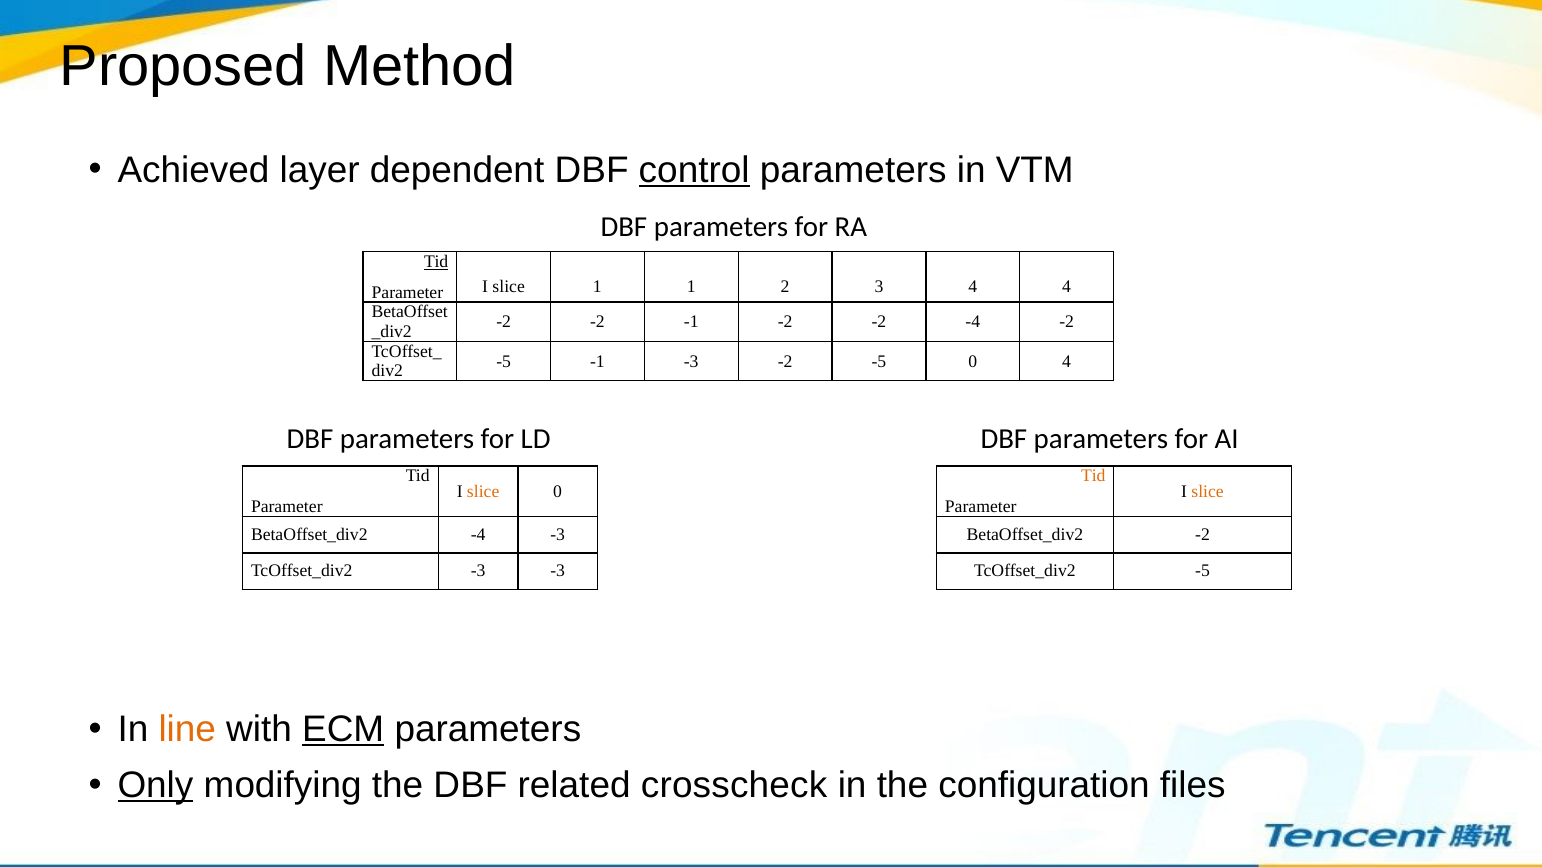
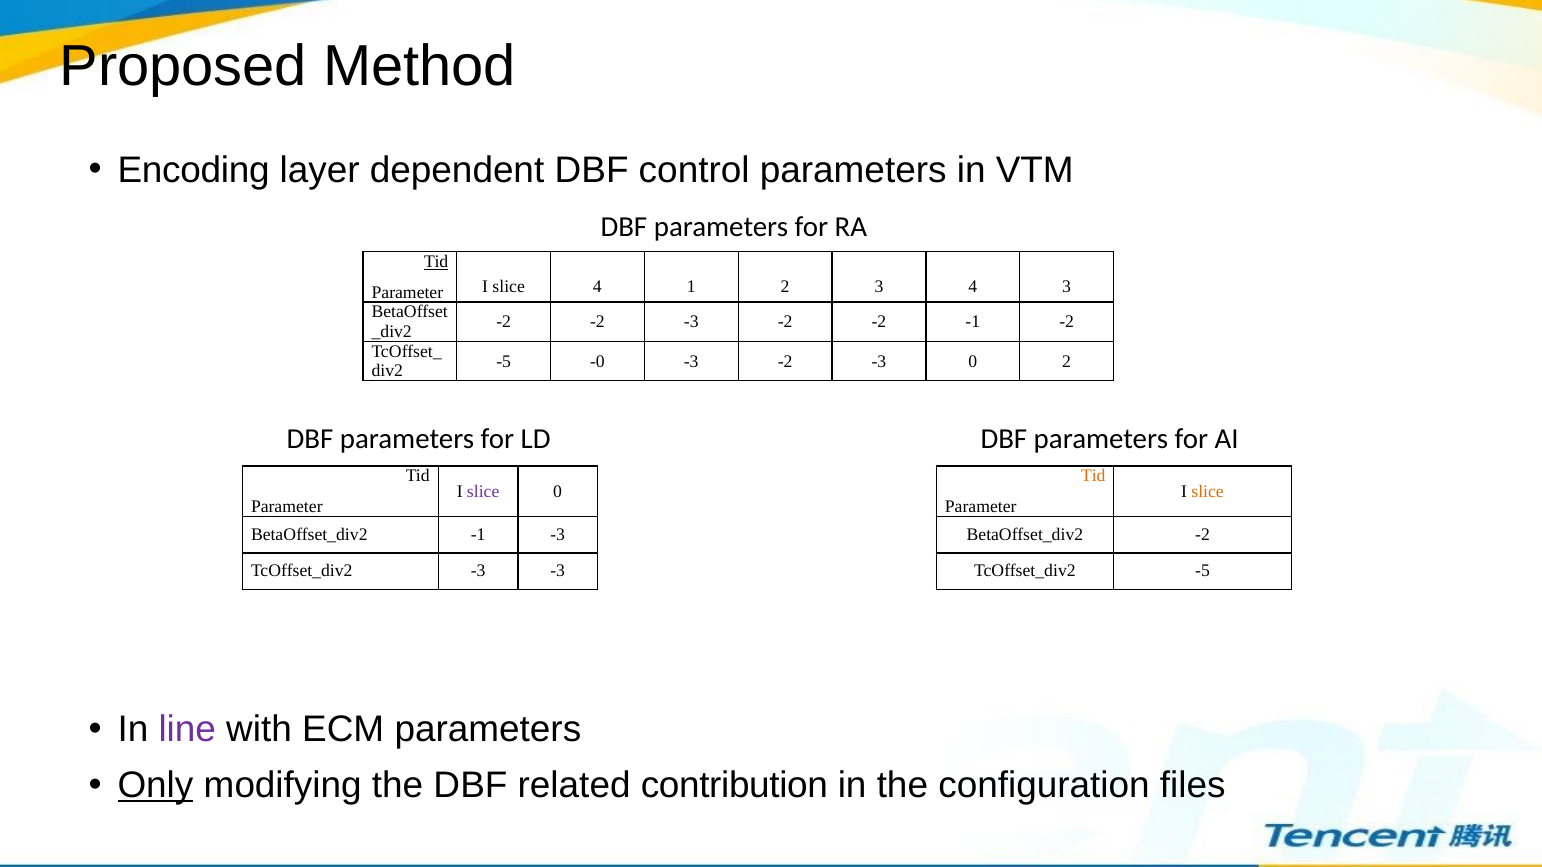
Achieved: Achieved -> Encoding (194, 170)
control underline: present -> none (694, 170)
slice 1: 1 -> 4 (597, 287)
4 4: 4 -> 3 (1067, 287)
-2 -2 -1: -1 -> -3 (691, 322)
-2 -4: -4 -> -1 (973, 322)
-5 -1: -1 -> -0 (597, 361)
-3 -2 -5: -5 -> -3 (879, 361)
0 4: 4 -> 2 (1067, 361)
slice colour: orange -> purple (483, 492)
-4: -4 -> -1 (478, 535)
line colour: orange -> purple (187, 729)
ECM underline: present -> none (343, 729)
crosscheck: crosscheck -> contribution (734, 785)
